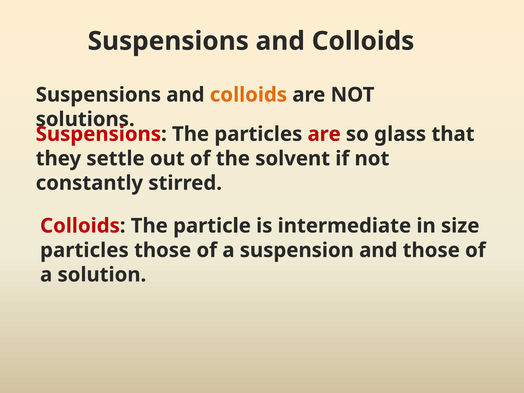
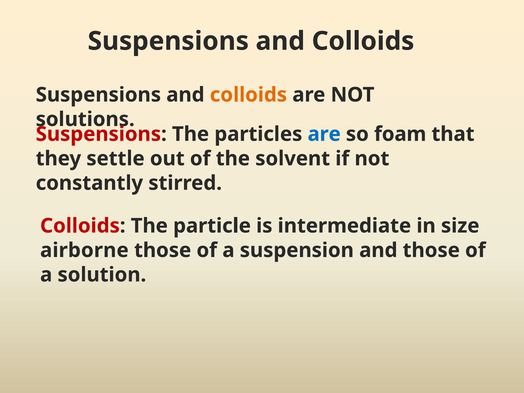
are colour: red -> blue (324, 134)
glass: glass -> foam (400, 134)
particles: particles -> airborne (84, 250)
